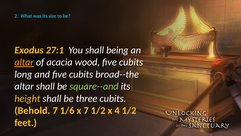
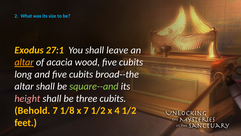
being: being -> leave (117, 50)
height colour: yellow -> pink (27, 98)
1/6: 1/6 -> 1/8 (67, 110)
